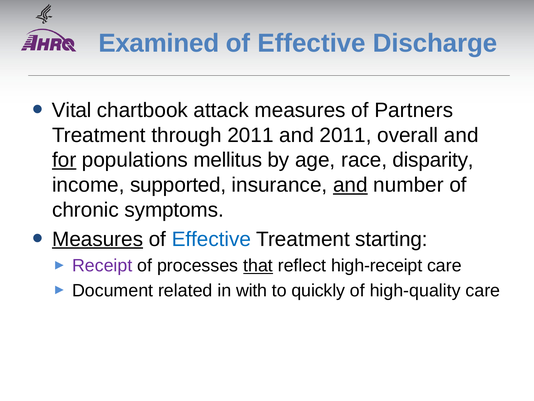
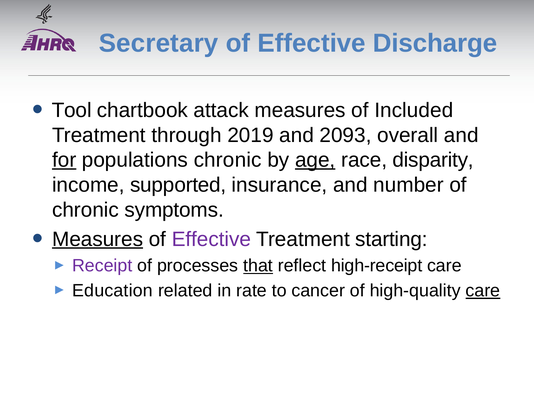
Examined: Examined -> Secretary (159, 43)
Vital: Vital -> Tool (72, 110)
Partners: Partners -> Included (414, 110)
through 2011: 2011 -> 2019 (250, 135)
and 2011: 2011 -> 2093 (346, 135)
populations mellitus: mellitus -> chronic (228, 160)
age underline: none -> present (315, 160)
and underline: present -> none (350, 185)
Effective colour: blue -> purple (211, 239)
Document: Document -> Education (113, 290)
with: with -> rate (252, 290)
quickly: quickly -> cancer (318, 290)
care underline: none -> present (483, 290)
